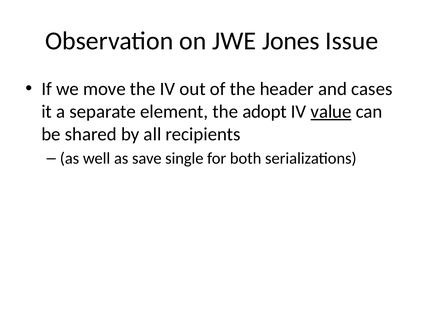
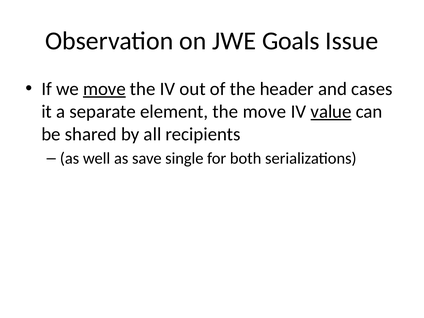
Jones: Jones -> Goals (291, 41)
move underline: none -> present (104, 89)
the adopt: adopt -> move (264, 112)
